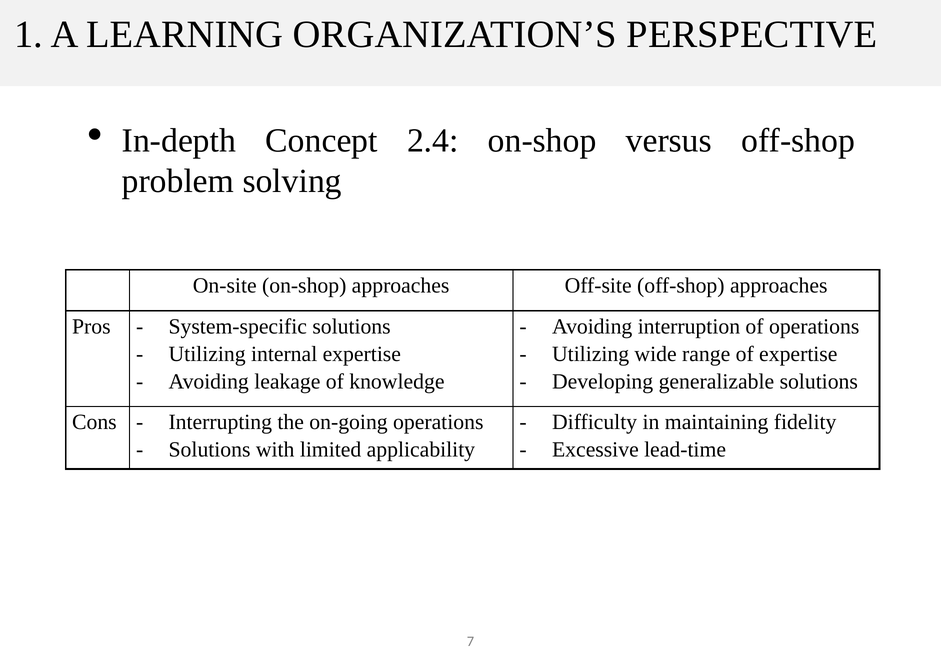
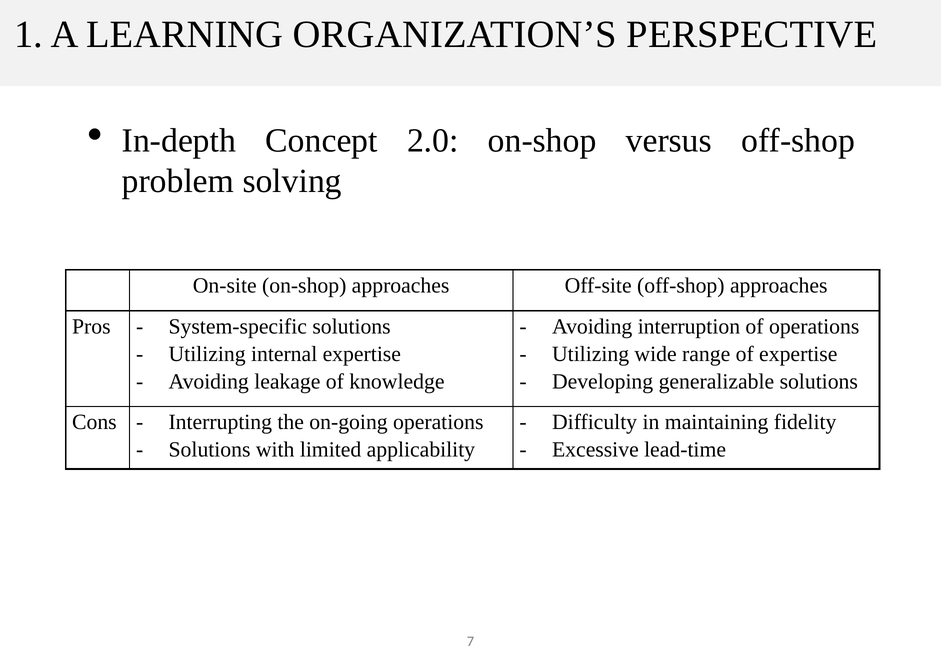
2.4: 2.4 -> 2.0 (433, 141)
